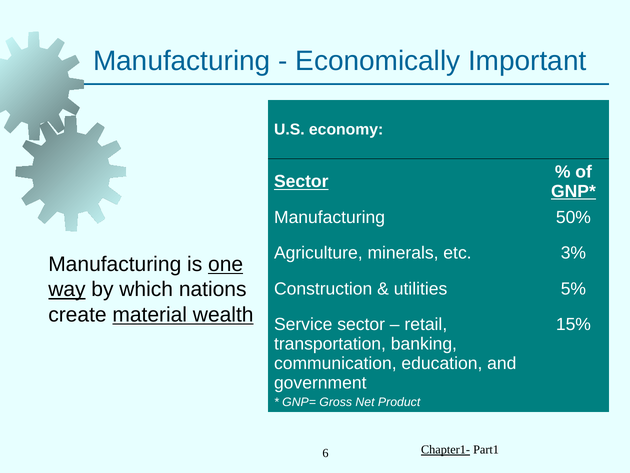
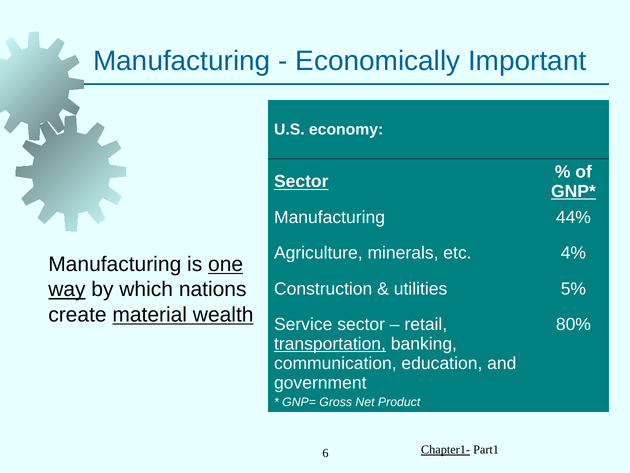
50%: 50% -> 44% (573, 217)
3%: 3% -> 4% (573, 253)
15%: 15% -> 80% (573, 324)
transportation underline: none -> present (330, 344)
